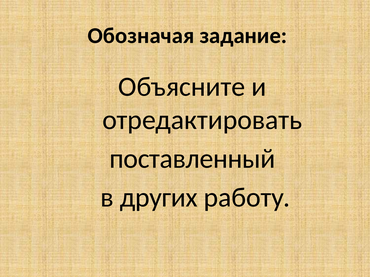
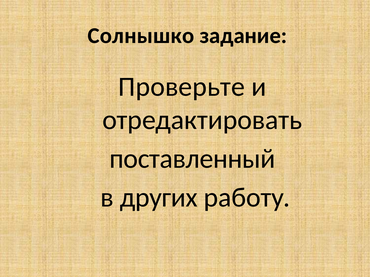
Обозначая: Обозначая -> Солнышко (141, 36)
Объясните: Объясните -> Проверьте (182, 87)
